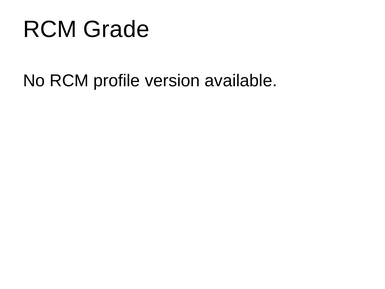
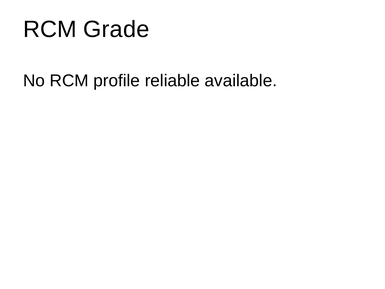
version: version -> reliable (172, 81)
